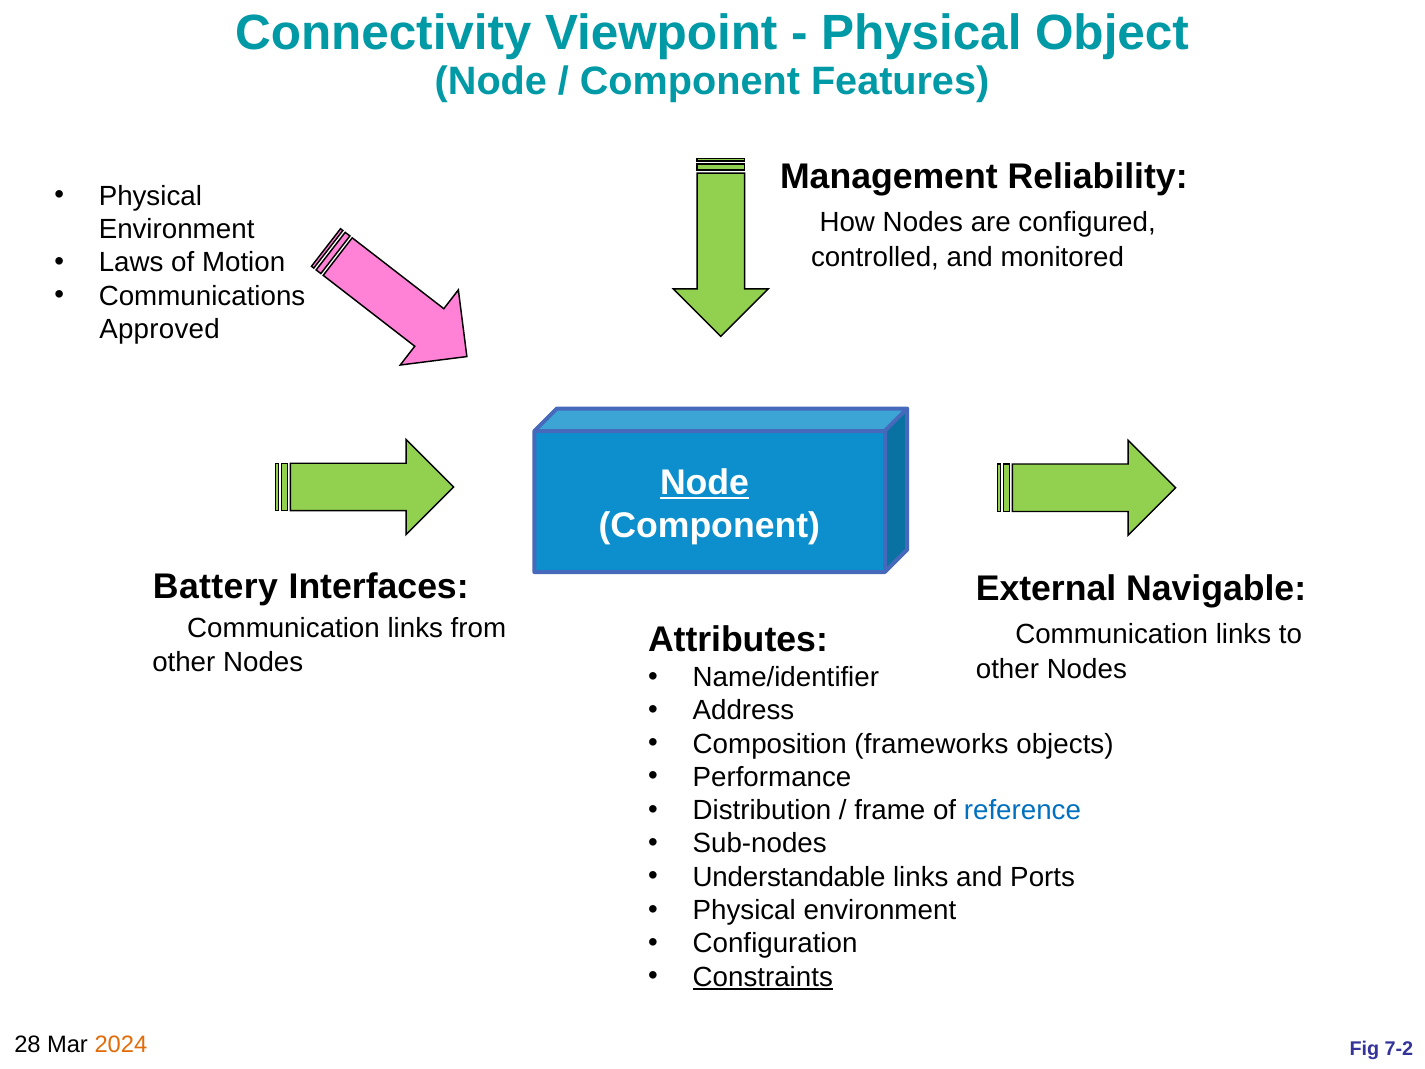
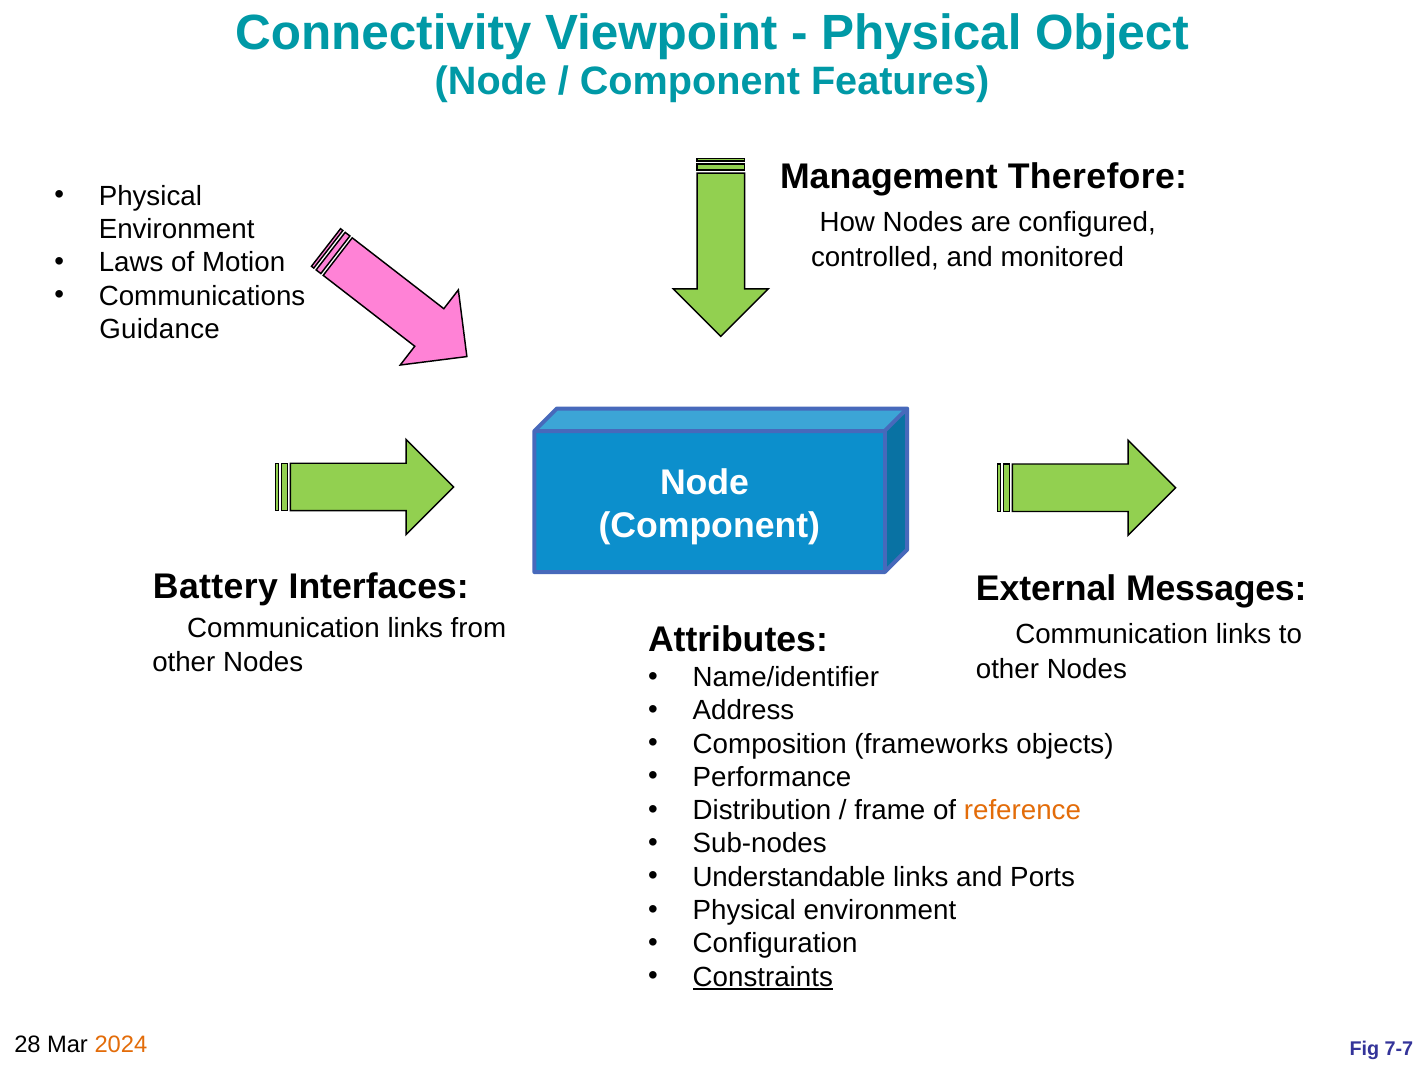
Reliability: Reliability -> Therefore (1097, 177)
Approved: Approved -> Guidance (160, 329)
Node underline: present -> none (704, 483)
Navigable: Navigable -> Messages (1216, 589)
reference colour: blue -> orange (1022, 810)
7-2: 7-2 -> 7-7 (1399, 1049)
